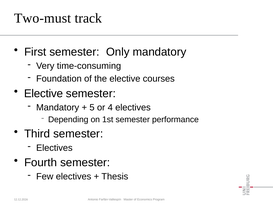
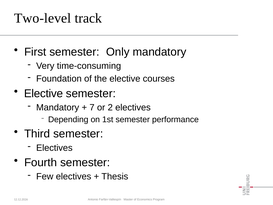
Two-must: Two-must -> Two-level (43, 18)
5: 5 -> 7 (92, 107)
4: 4 -> 2 (110, 107)
